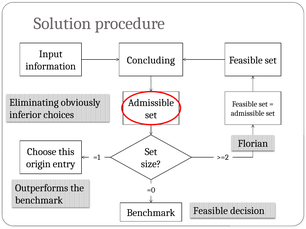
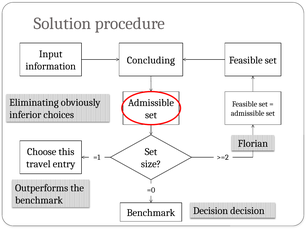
origin: origin -> travel (38, 164)
Feasible: Feasible -> Decision (211, 211)
